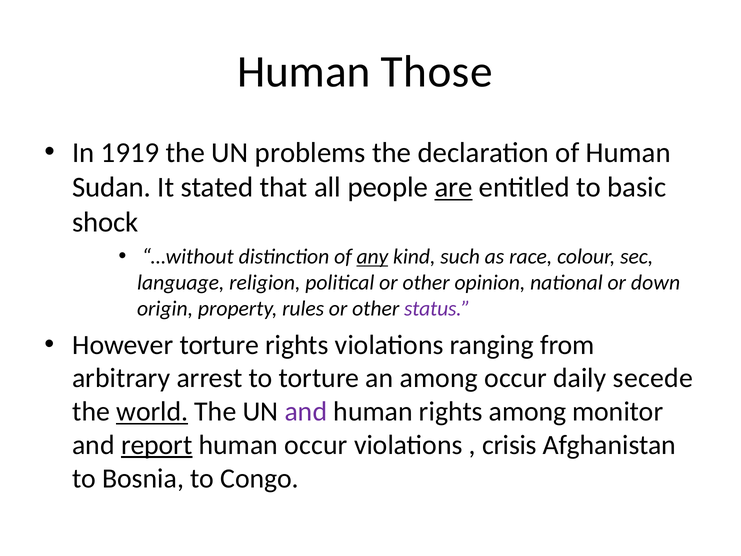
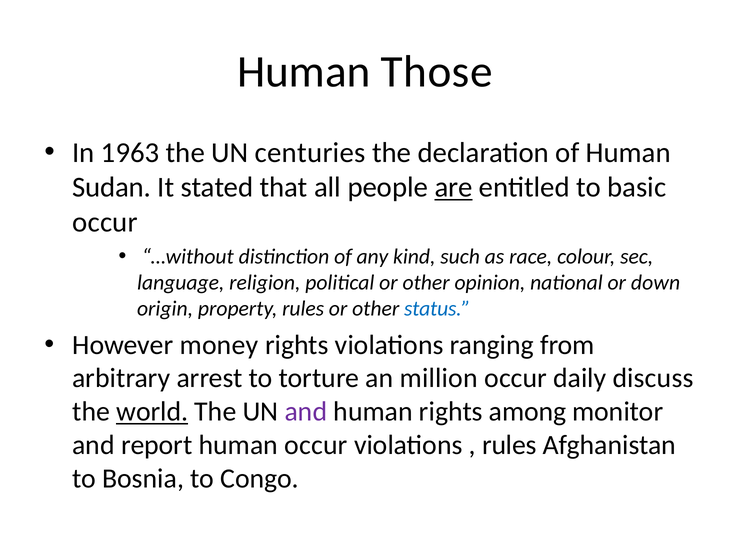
1919: 1919 -> 1963 (130, 153)
problems: problems -> centuries (310, 153)
shock: shock -> occur (105, 222)
any underline: present -> none (372, 257)
status colour: purple -> blue (437, 308)
However torture: torture -> money (219, 345)
an among: among -> million (439, 378)
secede: secede -> discuss (653, 378)
report underline: present -> none (157, 445)
crisis: crisis -> rules (509, 445)
